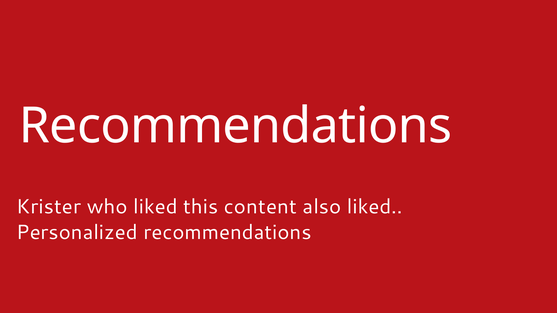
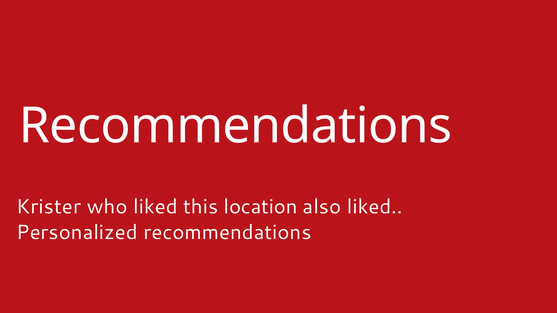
content: content -> location (261, 207)
